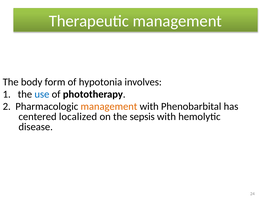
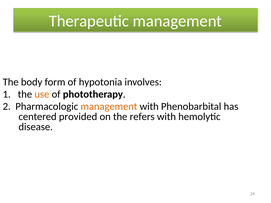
use colour: blue -> orange (42, 94)
localized: localized -> provided (78, 117)
sepsis: sepsis -> refers (142, 117)
